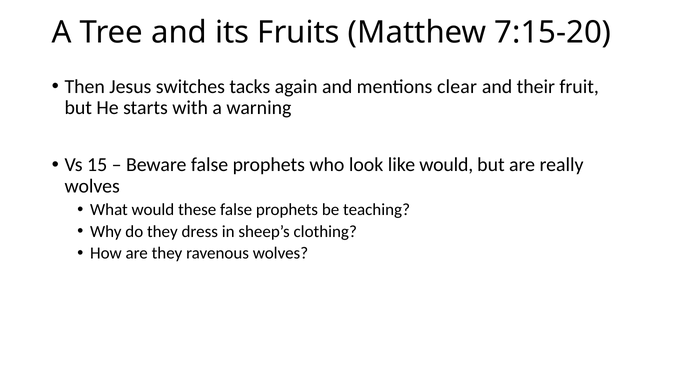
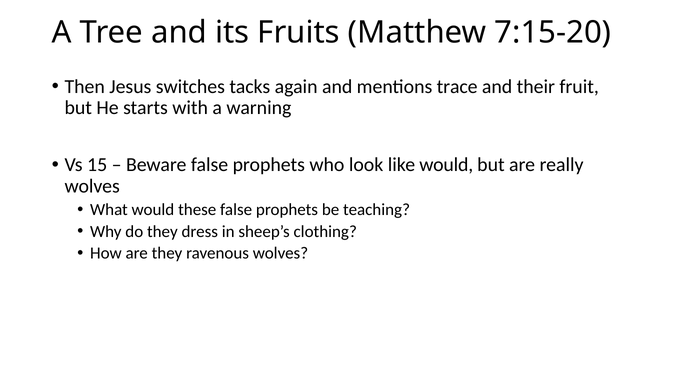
clear: clear -> trace (457, 87)
